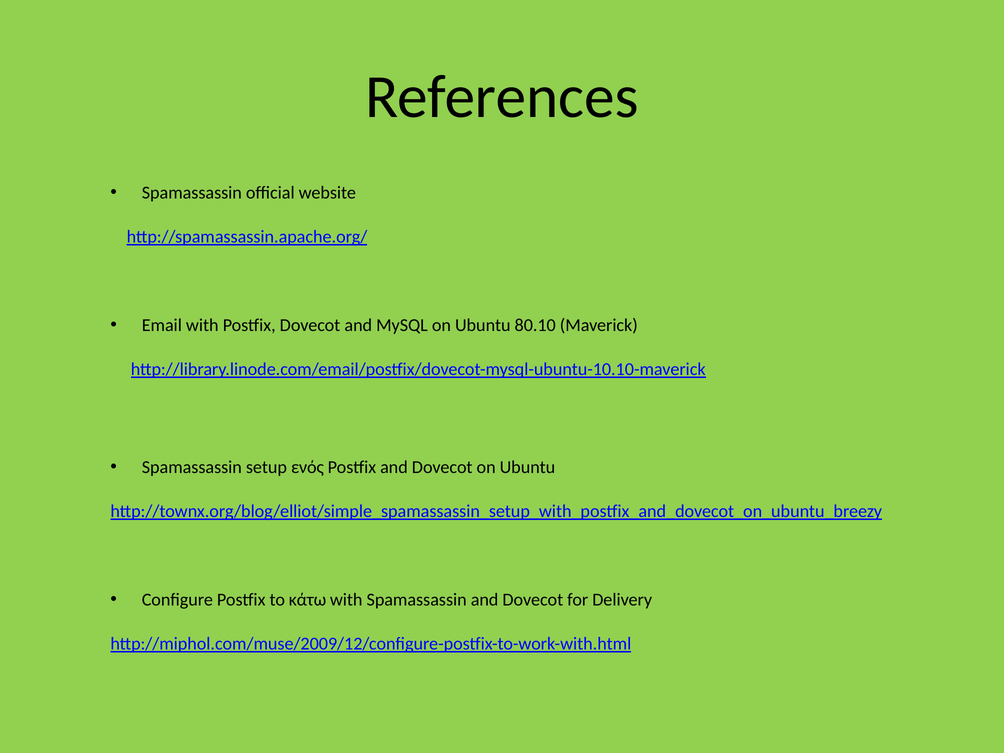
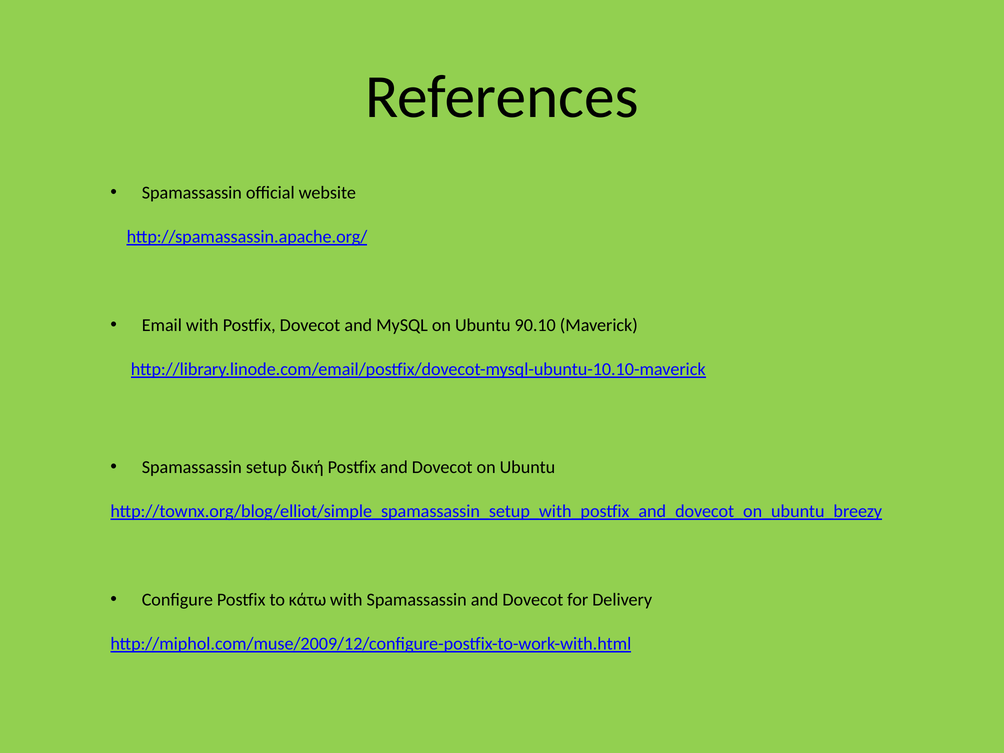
80.10: 80.10 -> 90.10 (535, 325)
ενός: ενός -> δική (307, 467)
